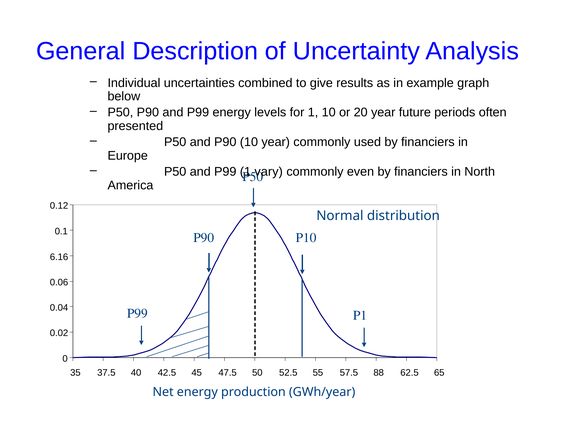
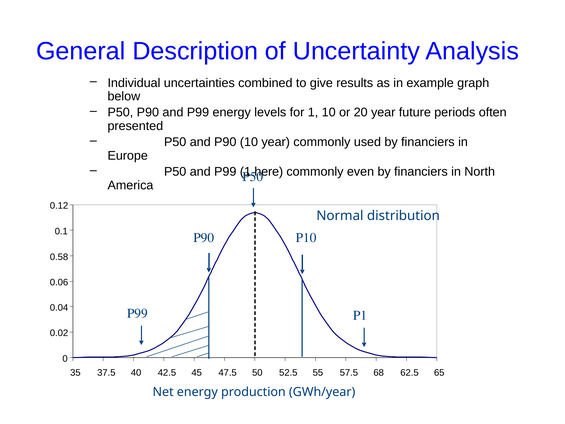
vary: vary -> here (269, 172)
6.16: 6.16 -> 0.58 (59, 257)
88: 88 -> 68 (379, 373)
